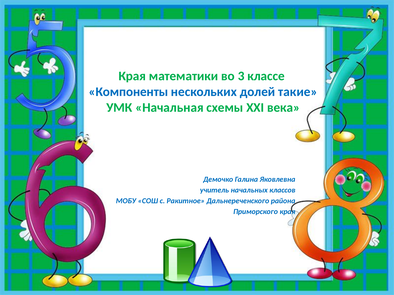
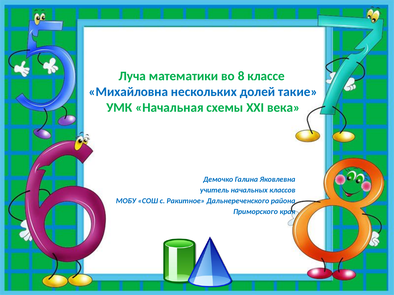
Края: Края -> Луча (132, 76)
3: 3 -> 8 (241, 76)
Компоненты: Компоненты -> Михайловна (128, 92)
